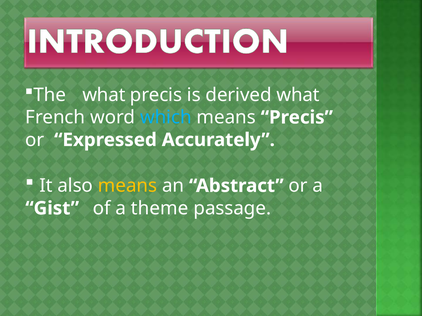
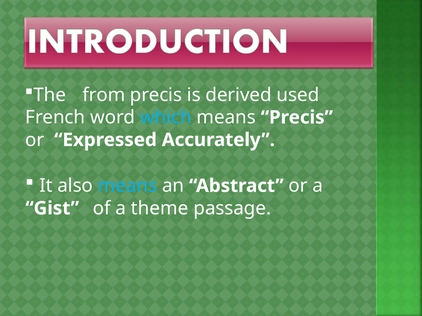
The what: what -> from (104, 95)
derived what: what -> used (298, 95)
means colour: yellow -> light blue (128, 186)
